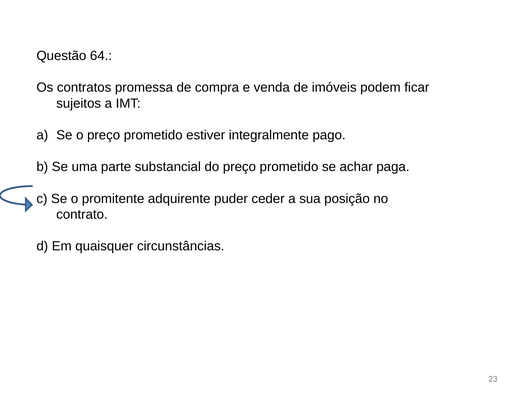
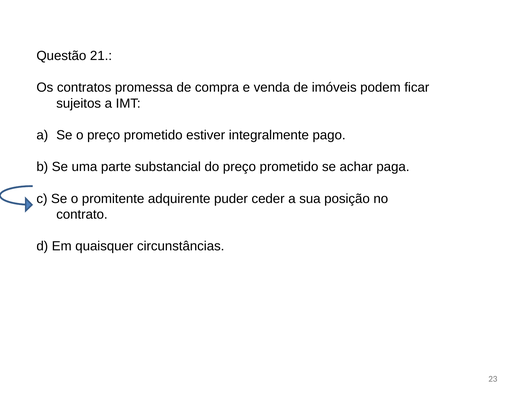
64: 64 -> 21 (101, 56)
